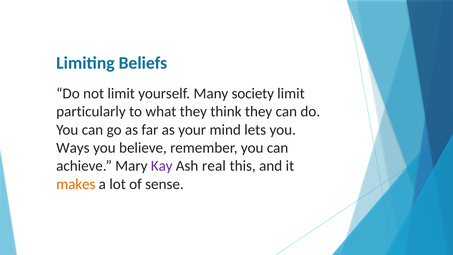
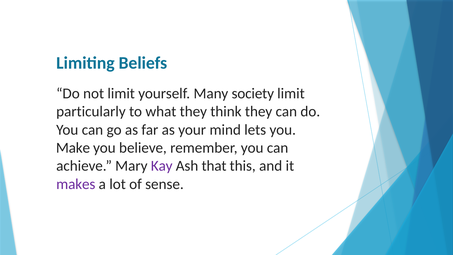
Ways: Ways -> Make (73, 148)
real: real -> that (214, 166)
makes colour: orange -> purple (76, 184)
